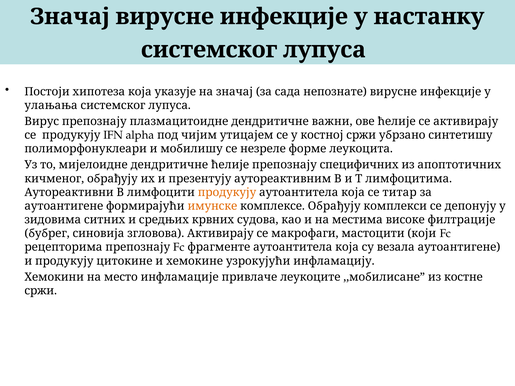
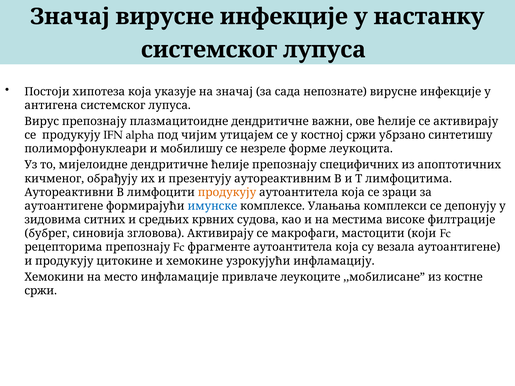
улањања: улањања -> антигена (51, 106)
титар: титар -> зраци (400, 192)
имунске colour: orange -> blue (212, 206)
комплексе Обрађују: Обрађују -> Улањања (334, 206)
